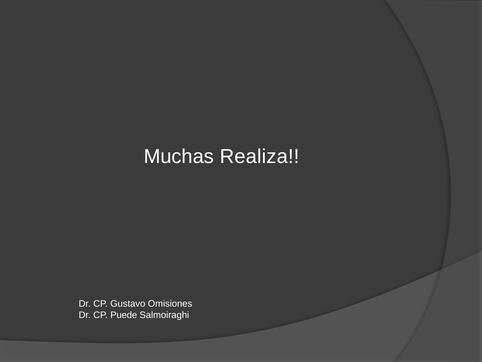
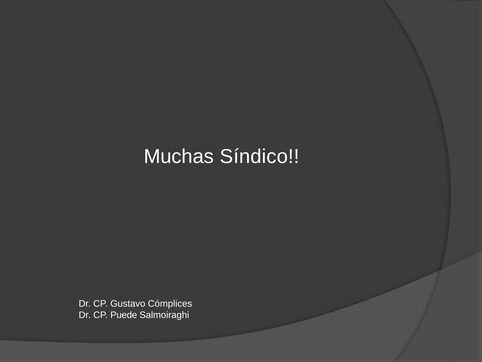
Realiza: Realiza -> Síndico (260, 156)
Omisiones: Omisiones -> Cómplices (170, 303)
